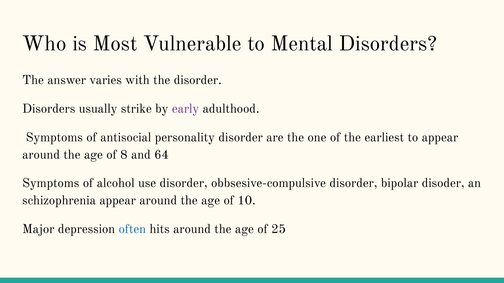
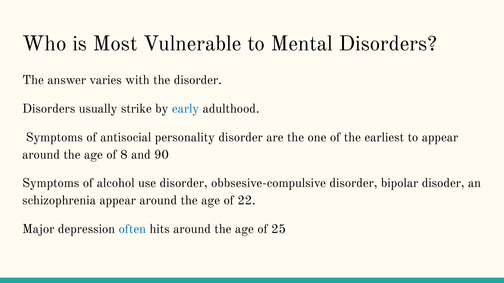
early colour: purple -> blue (186, 109)
64: 64 -> 90 (162, 155)
10: 10 -> 22 (247, 201)
